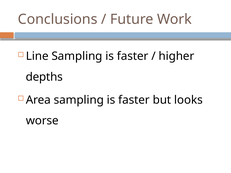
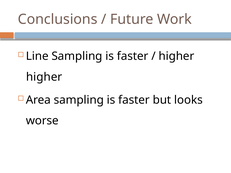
depths: depths -> higher (44, 77)
